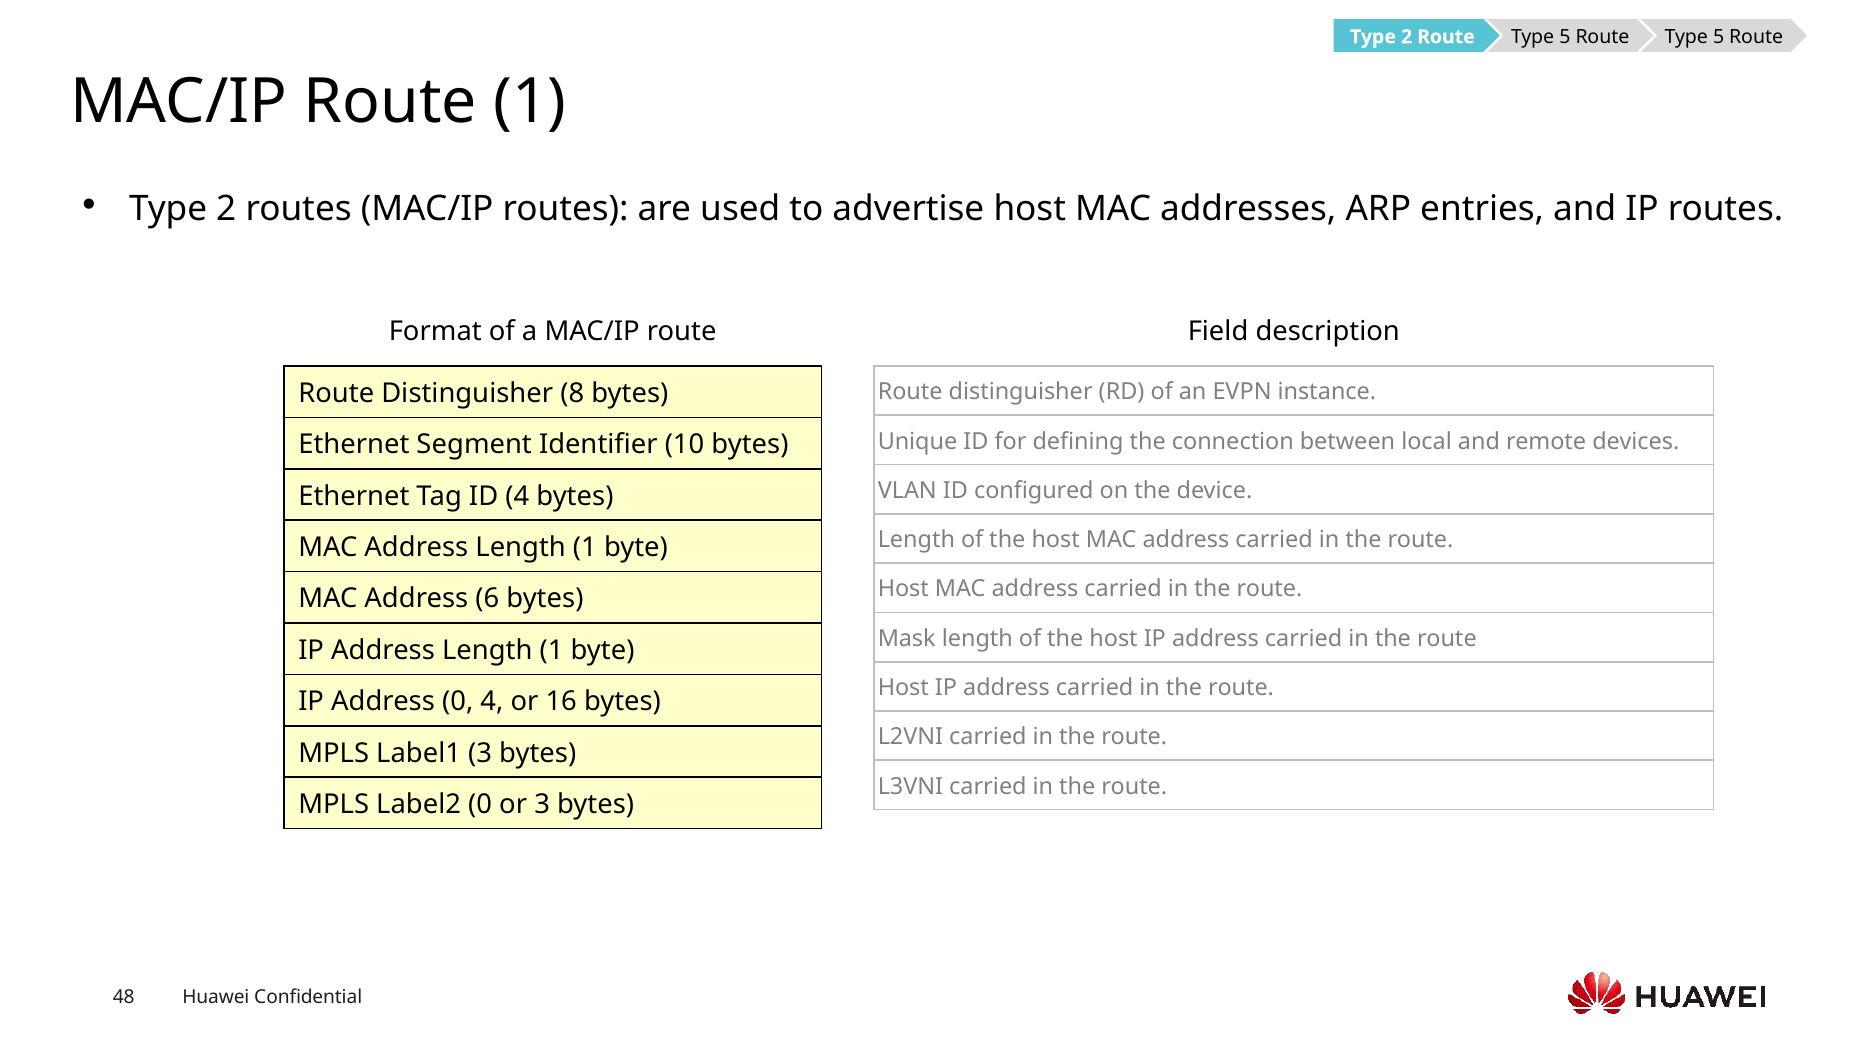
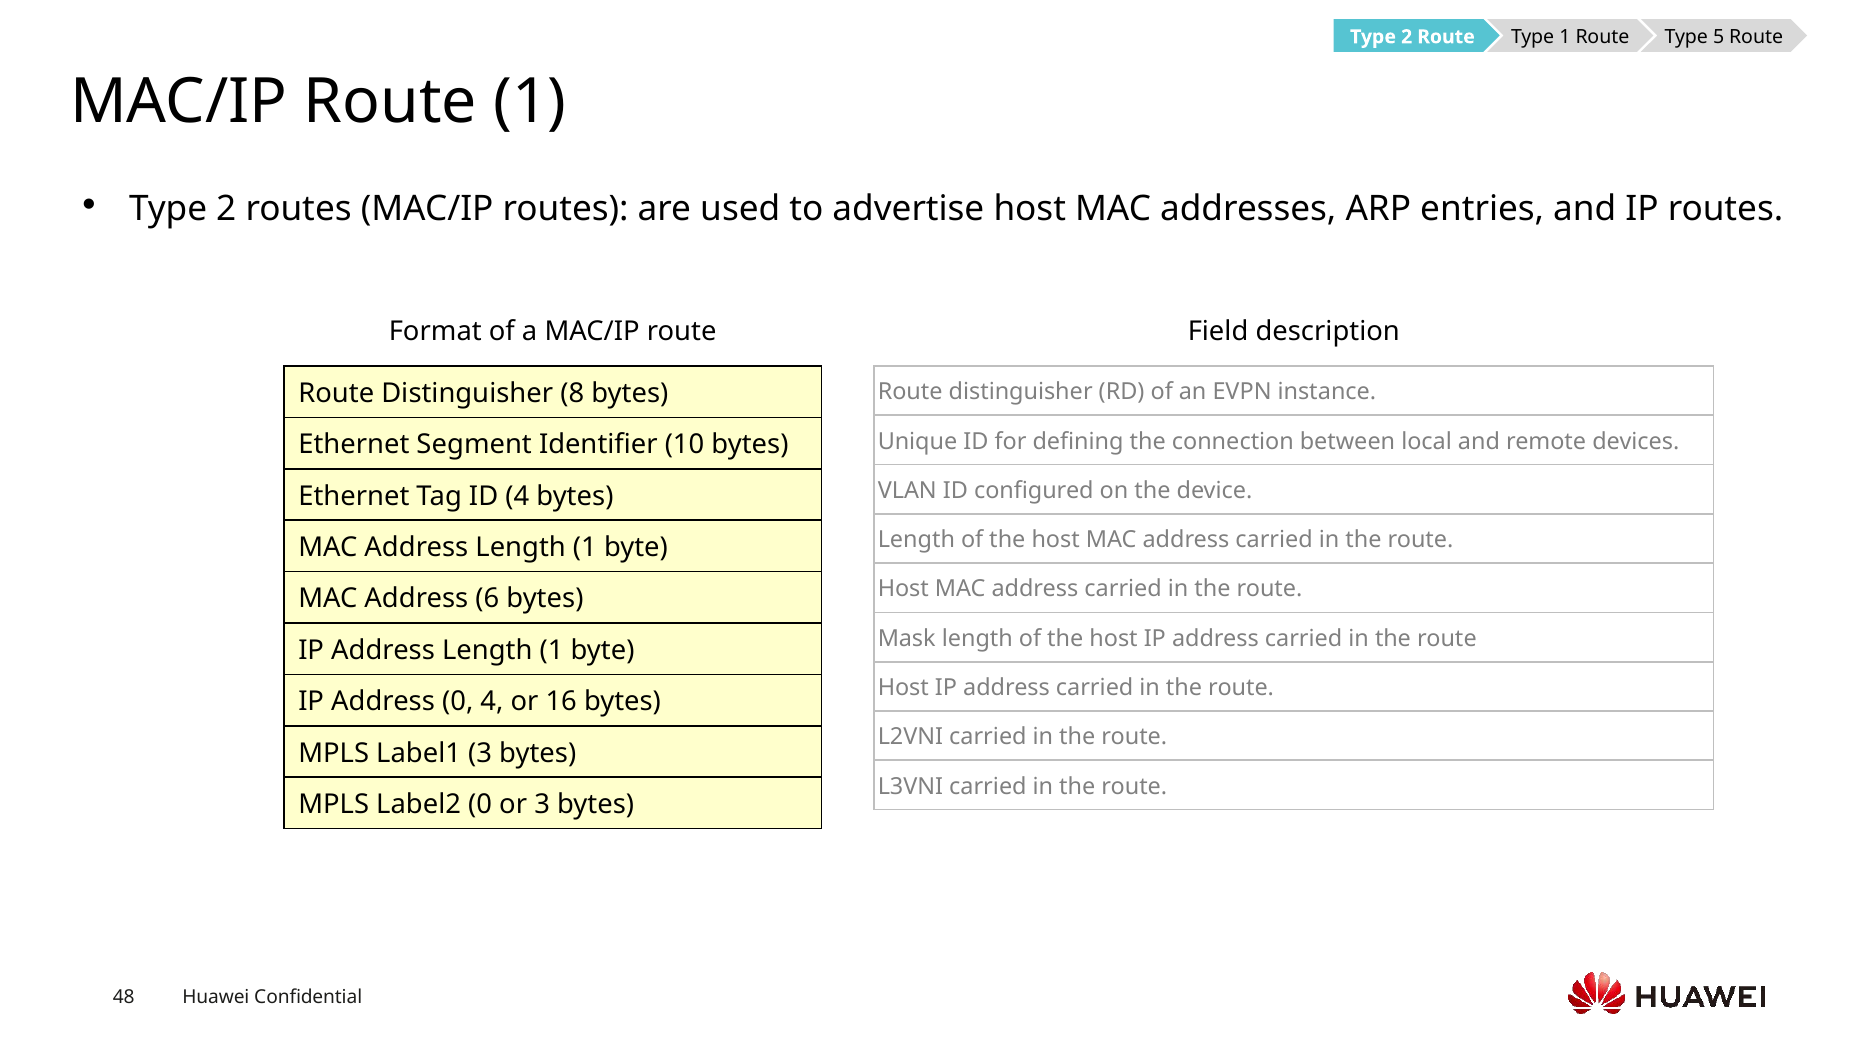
5: 5 -> 1 (1565, 37)
